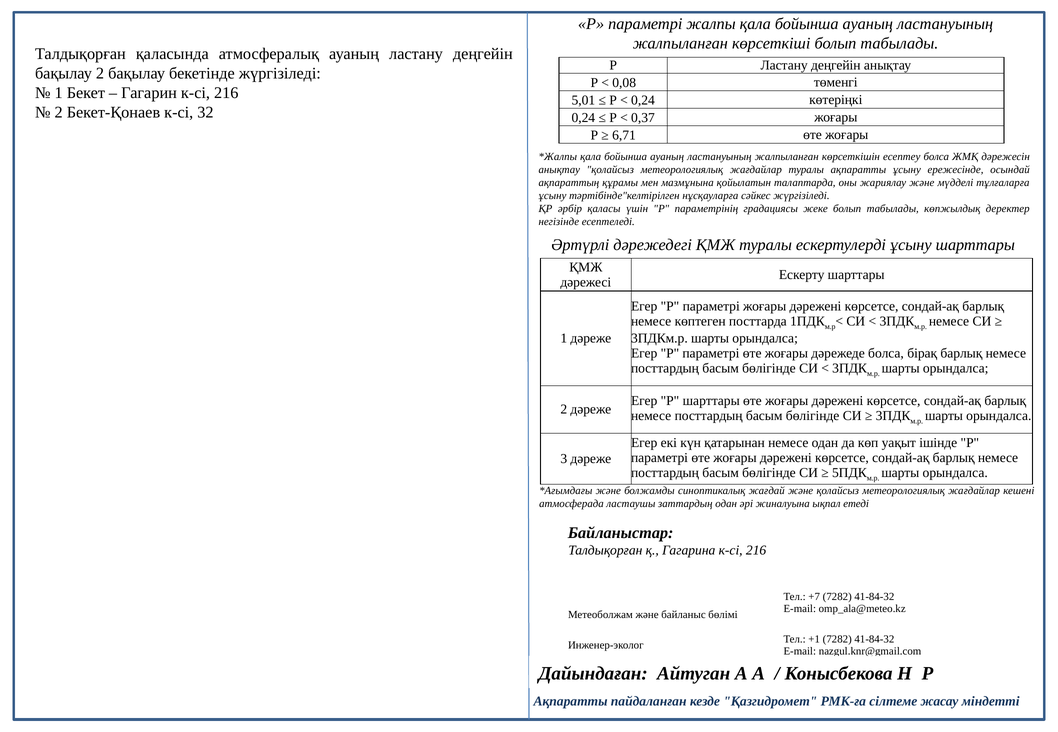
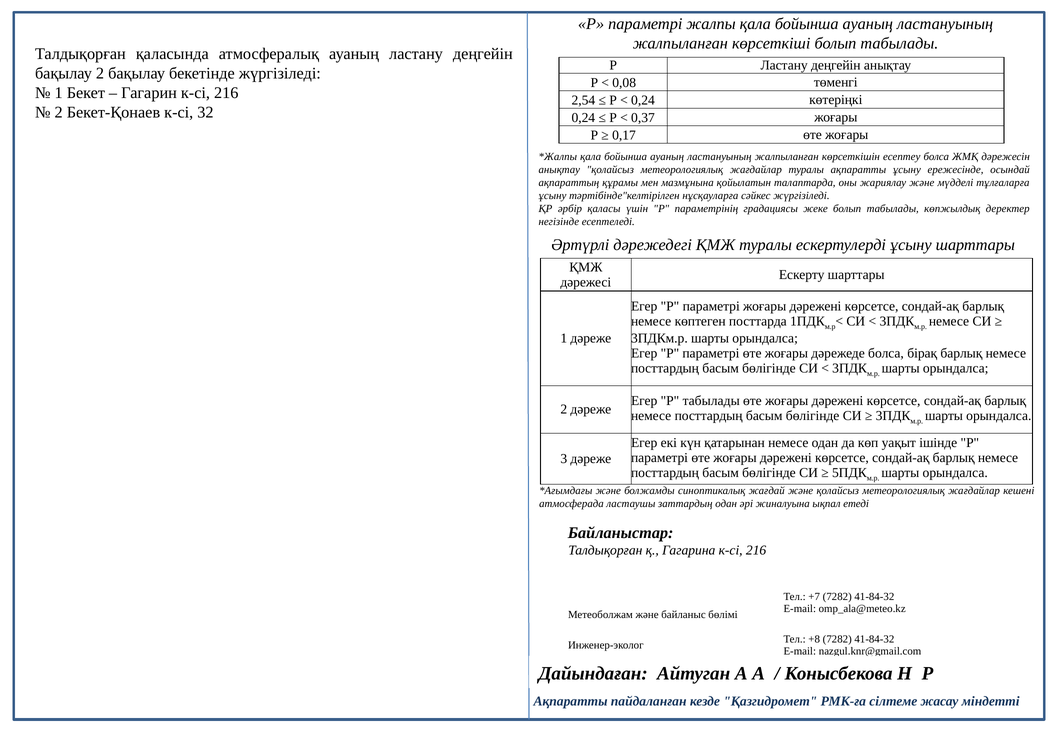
5,01: 5,01 -> 2,54 (583, 100)
6,71: 6,71 -> 0,17 (624, 135)
Р шарттары: шарттары -> табылады (711, 401)
+1: +1 -> +8 (814, 639)
